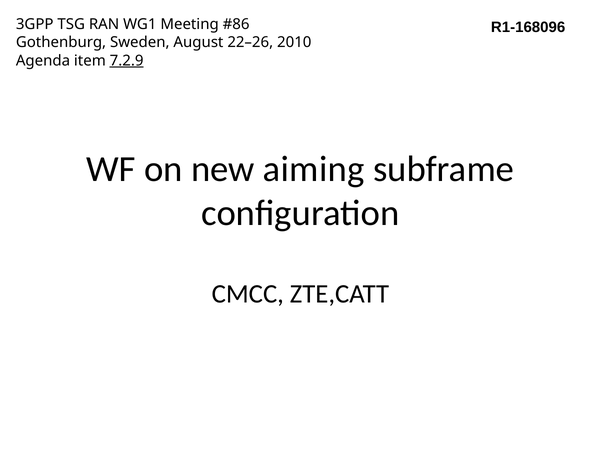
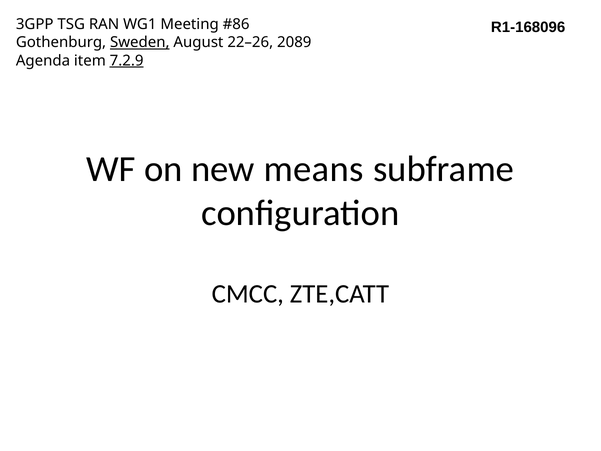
Sweden underline: none -> present (140, 43)
2010: 2010 -> 2089 (294, 43)
aiming: aiming -> means (314, 169)
